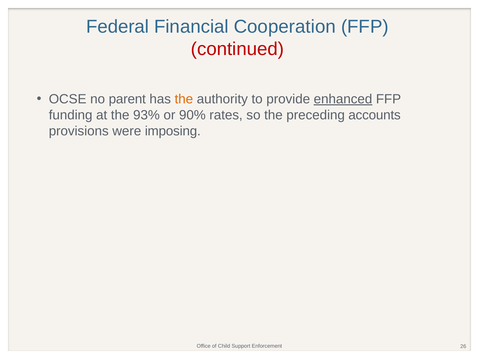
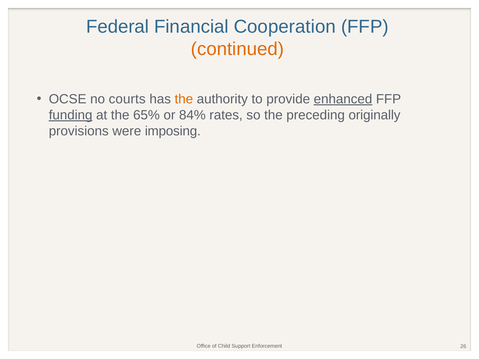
continued colour: red -> orange (238, 49)
parent: parent -> courts (127, 99)
funding underline: none -> present (71, 115)
93%: 93% -> 65% (146, 115)
90%: 90% -> 84% (192, 115)
accounts: accounts -> originally (375, 115)
